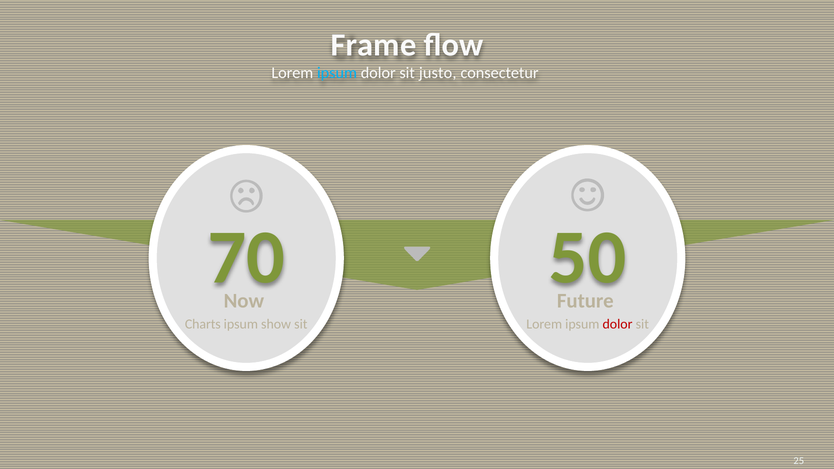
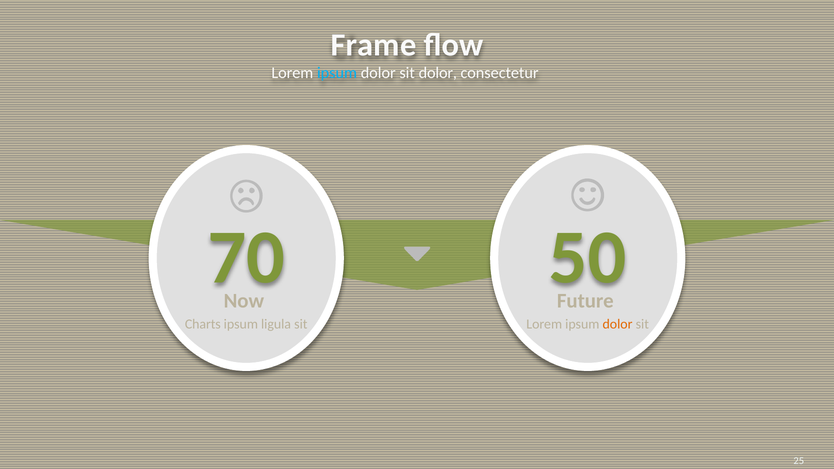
sit justo: justo -> dolor (438, 73)
show: show -> ligula (276, 324)
dolor colour: red -> orange (617, 324)
